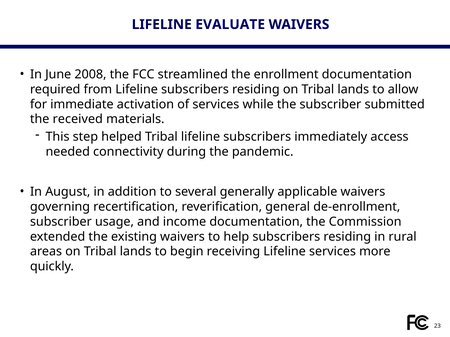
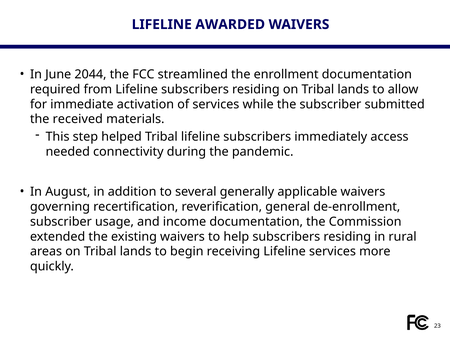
EVALUATE: EVALUATE -> AWARDED (230, 25)
2008: 2008 -> 2044 (90, 74)
